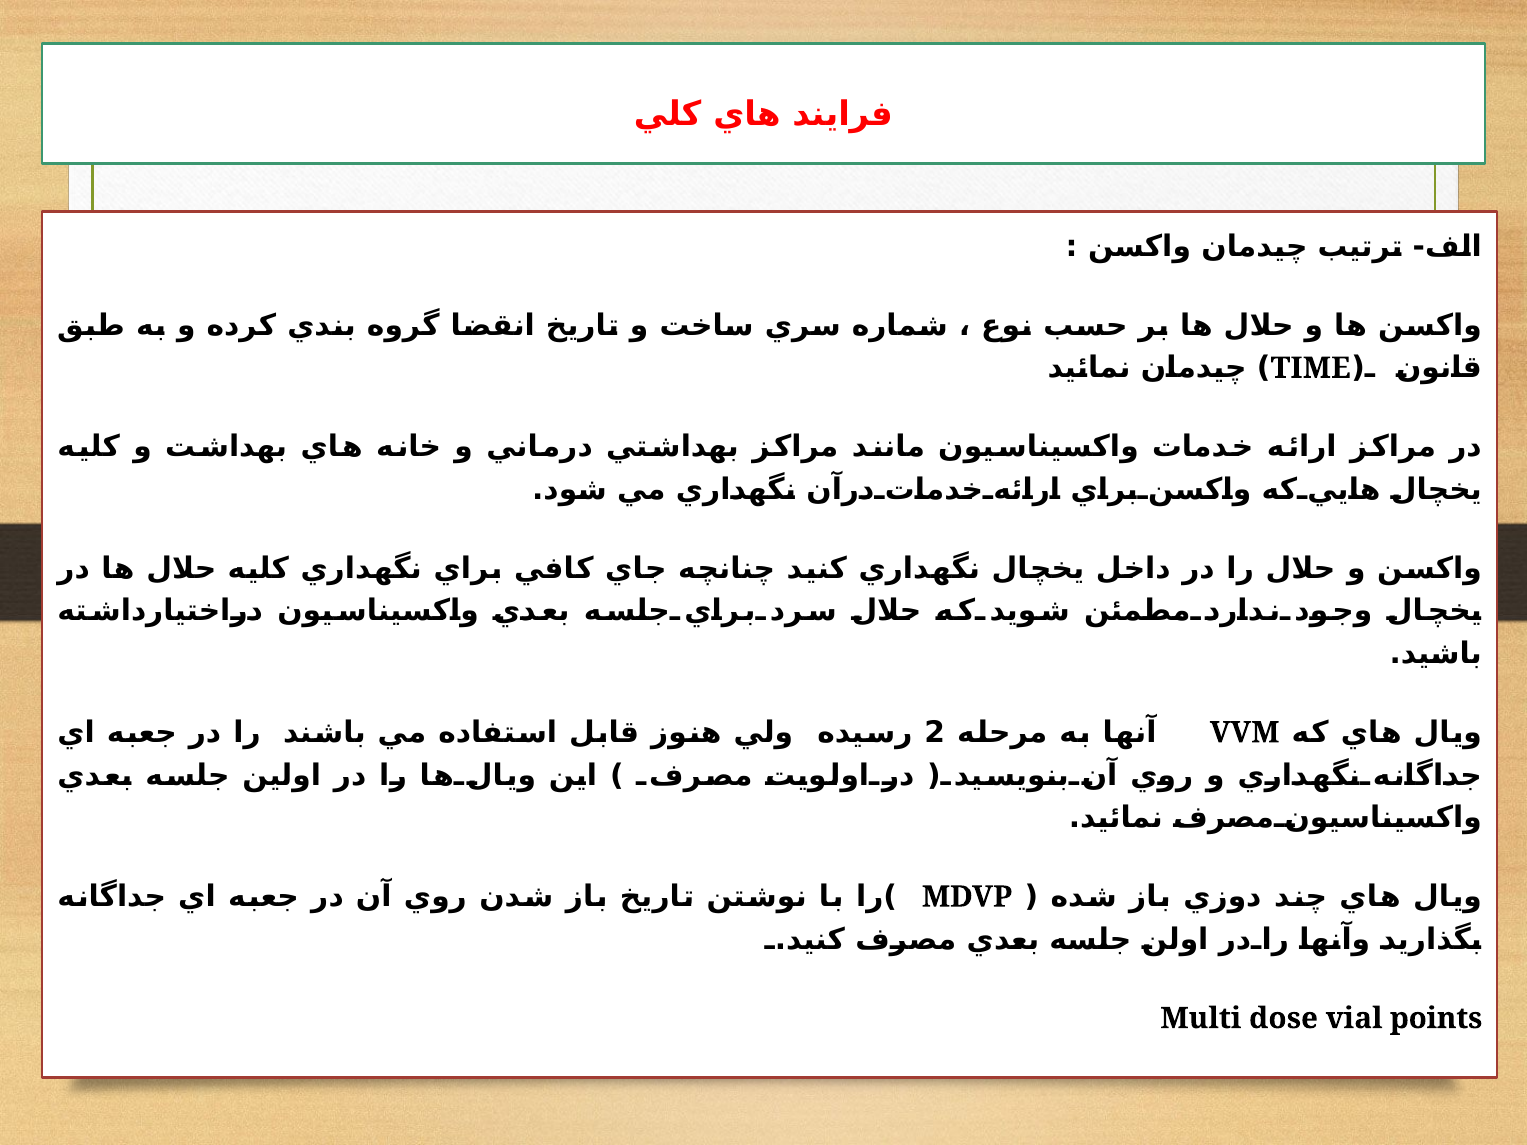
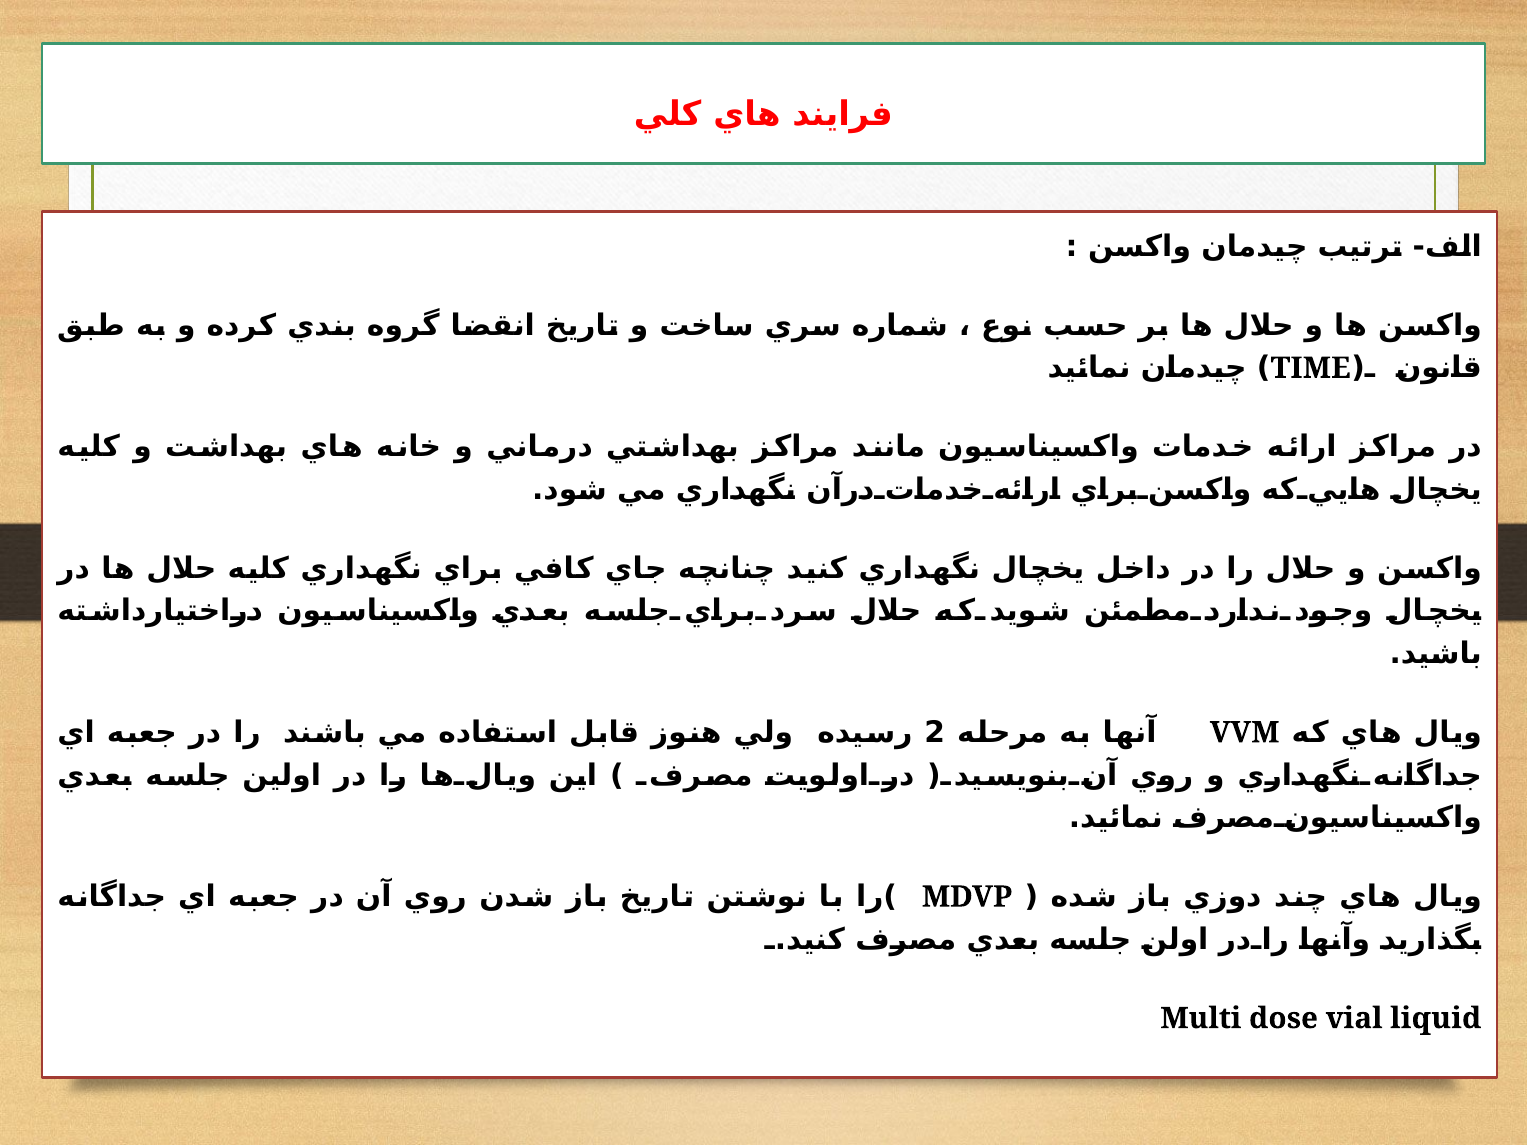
points: points -> liquid (1436, 1019)
